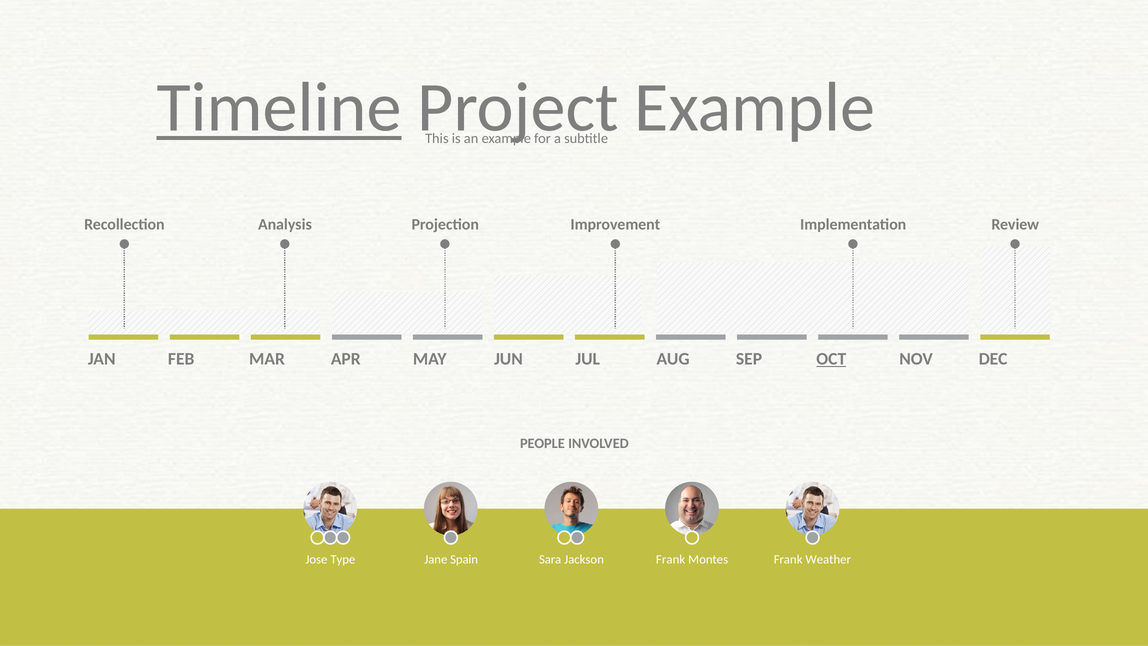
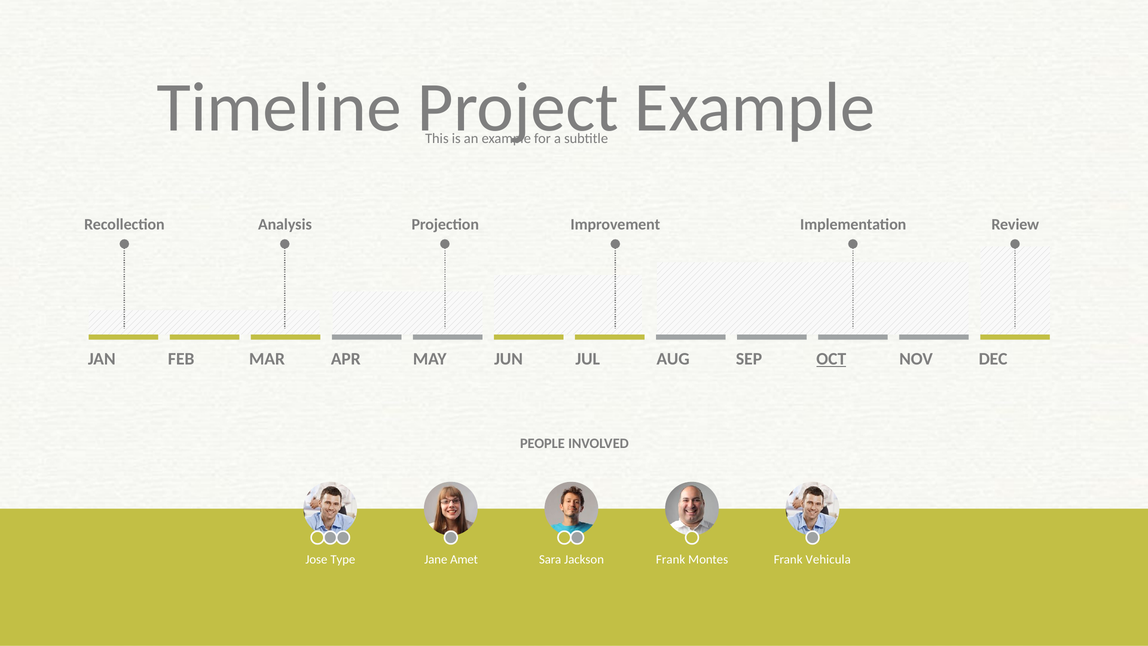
Timeline underline: present -> none (279, 108)
Spain: Spain -> Amet (464, 559)
Weather: Weather -> Vehicula (828, 559)
